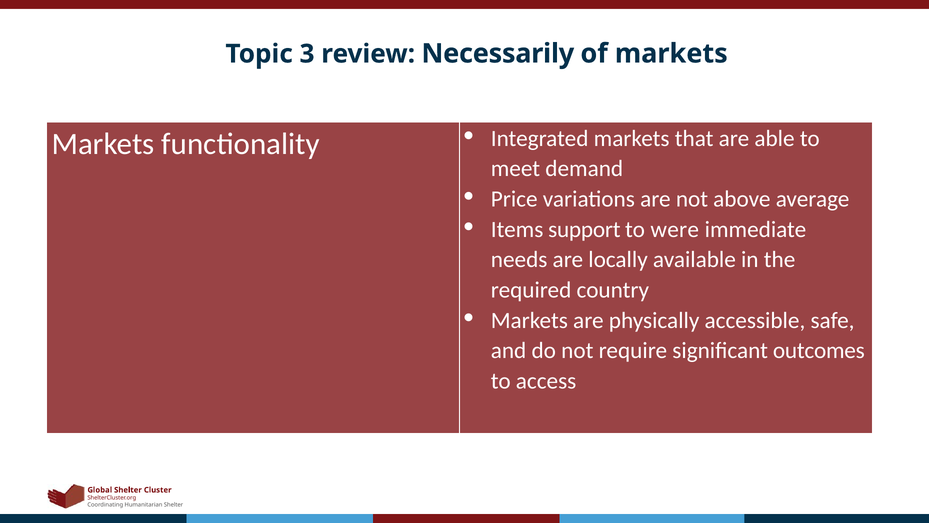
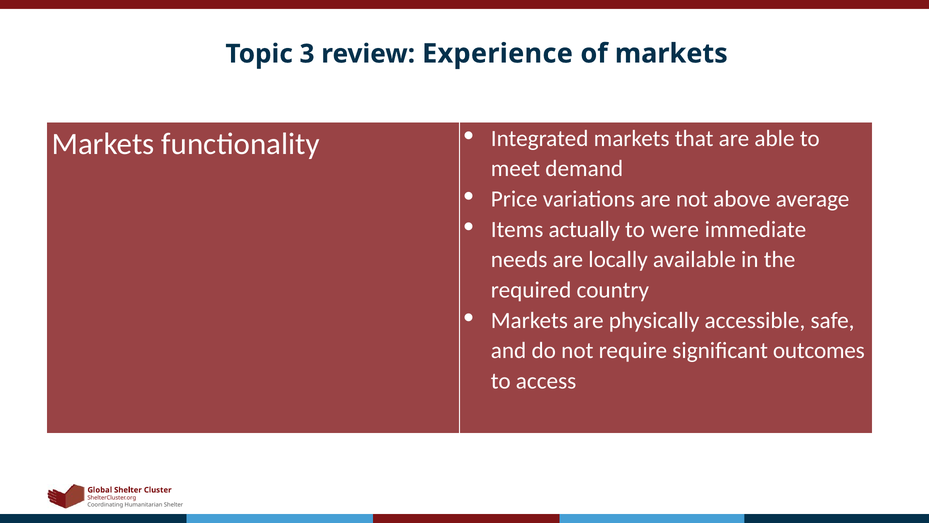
Necessarily: Necessarily -> Experience (497, 54)
support: support -> actually (584, 229)
